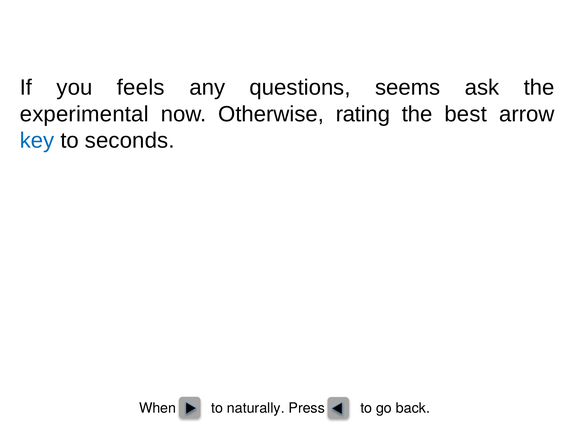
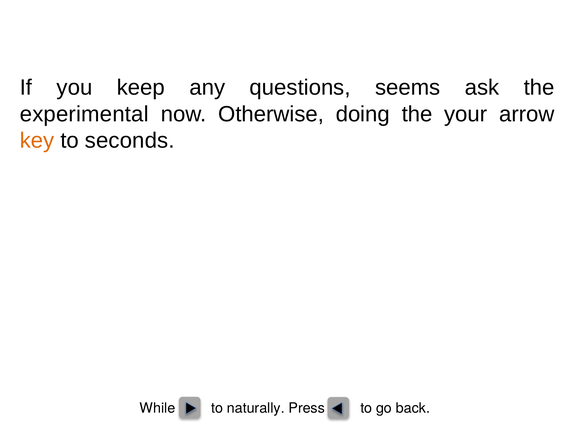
feels: feels -> keep (141, 88)
rating: rating -> doing (363, 114)
best: best -> your (466, 114)
key colour: blue -> orange (37, 141)
When: When -> While (157, 409)
